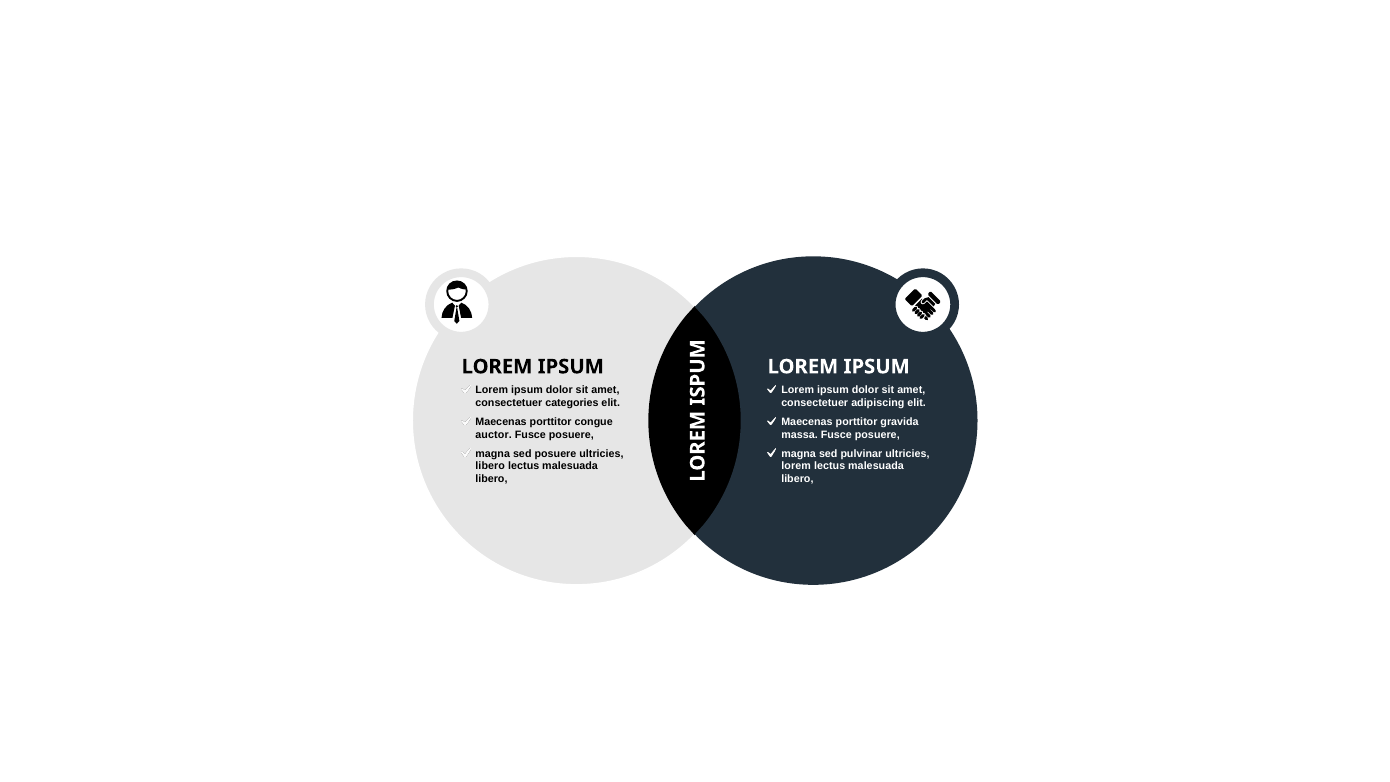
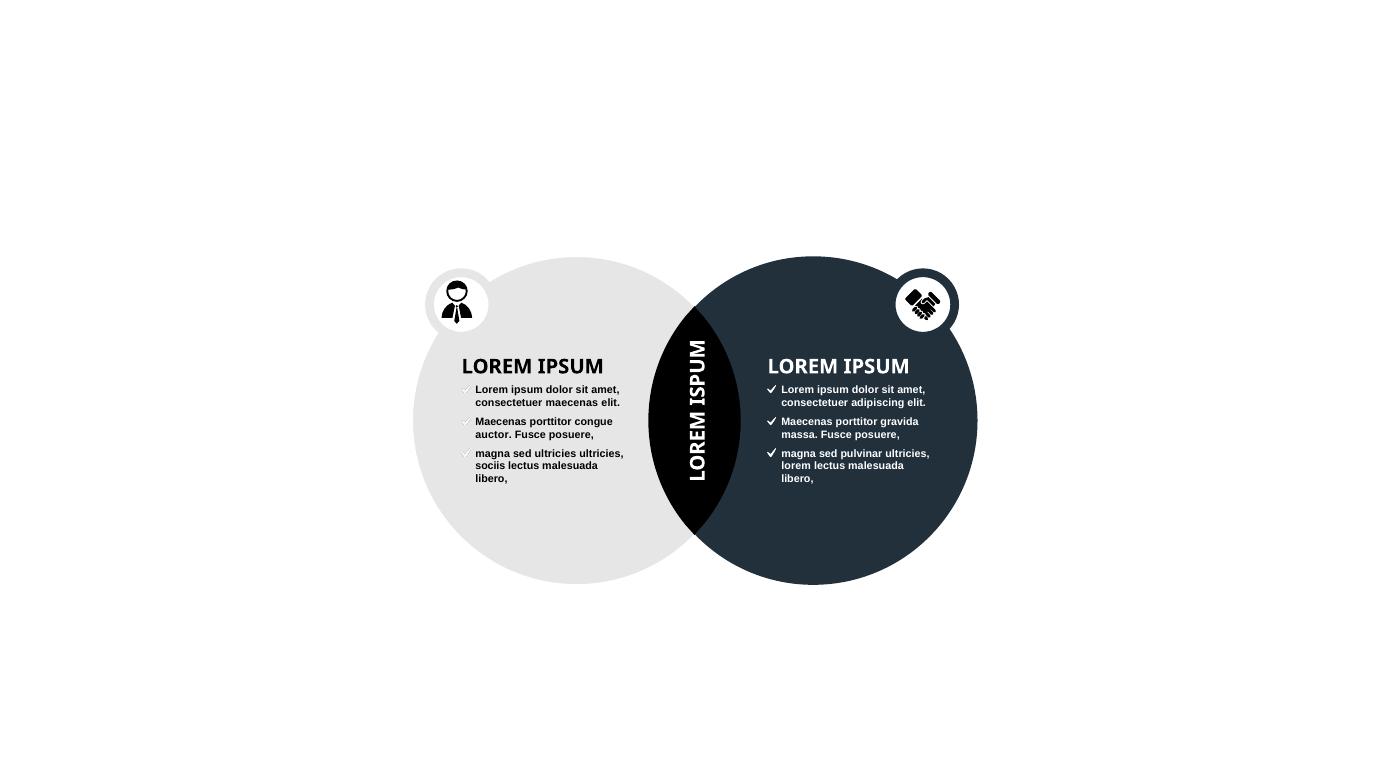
consectetuer categories: categories -> maecenas (572, 403)
sed posuere: posuere -> ultricies (555, 453)
libero: libero -> sociis (490, 466)
